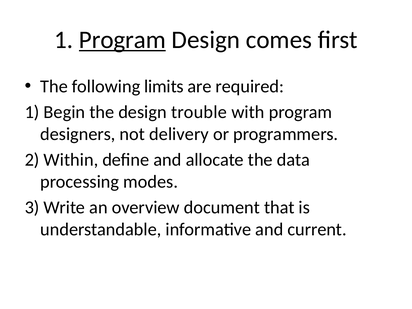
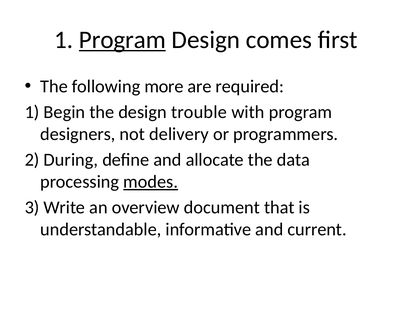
limits: limits -> more (164, 86)
Within: Within -> During (71, 160)
modes underline: none -> present (151, 182)
